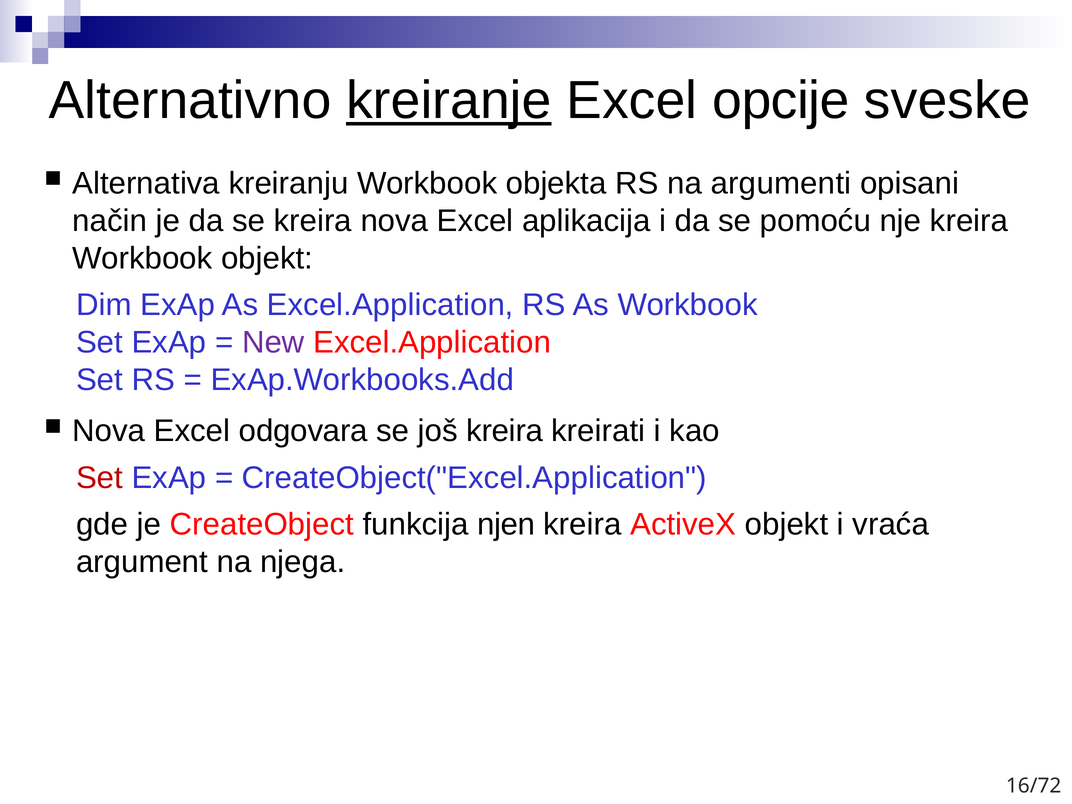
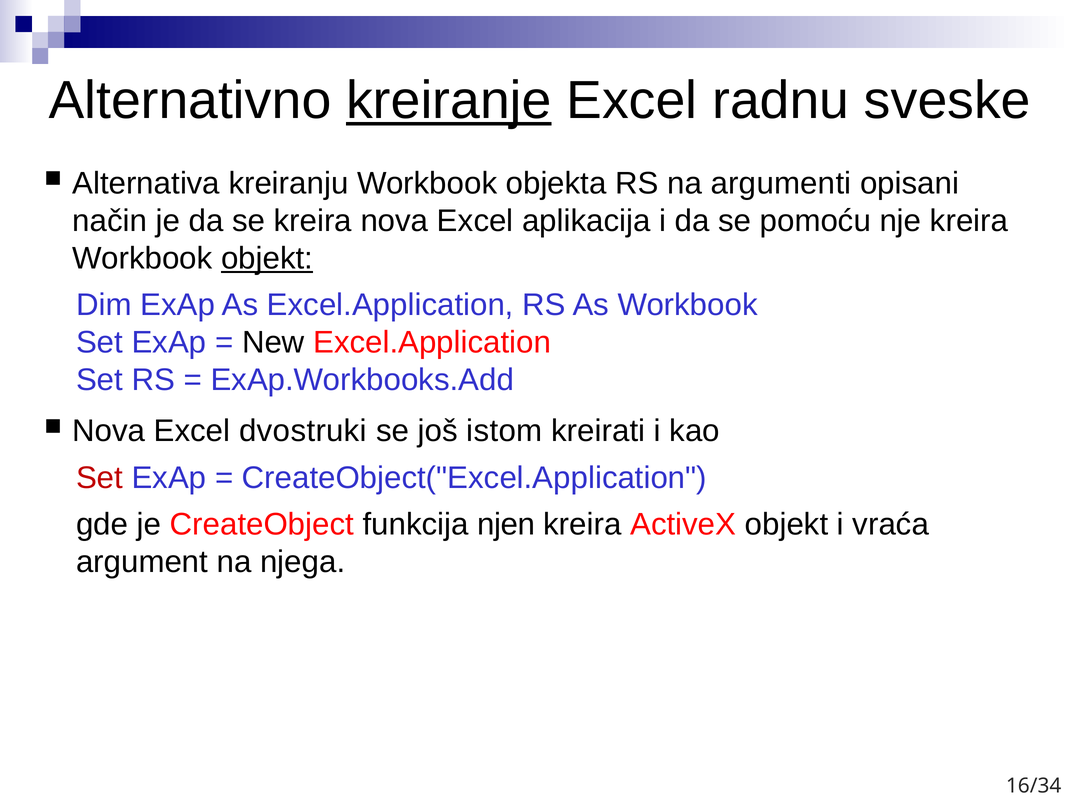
opcije: opcije -> radnu (781, 101)
objekt underline: none -> present (267, 258)
New colour: purple -> black (273, 342)
odgovara: odgovara -> dvostruki (303, 431)
još kreira: kreira -> istom (504, 431)
16/72: 16/72 -> 16/34 (1034, 786)
